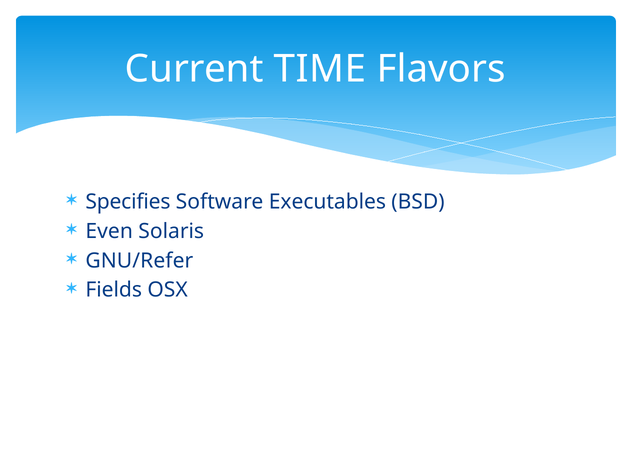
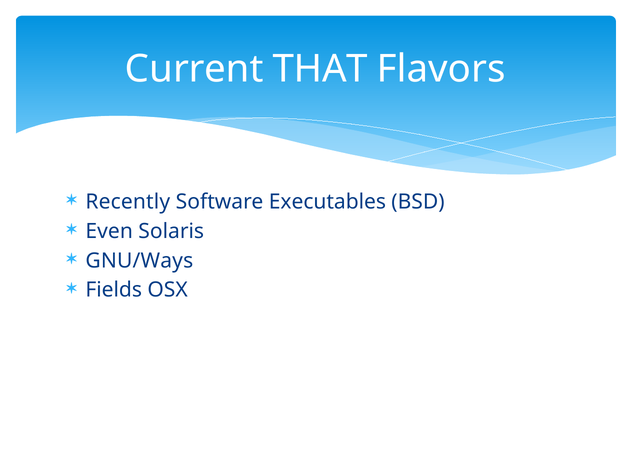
TIME: TIME -> THAT (320, 69)
Specifies: Specifies -> Recently (128, 202)
GNU/Refer: GNU/Refer -> GNU/Ways (139, 261)
